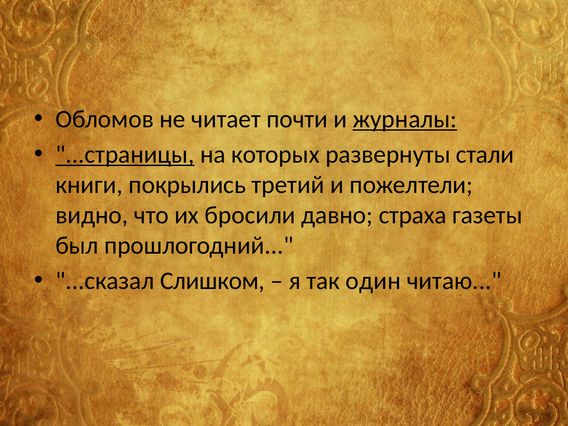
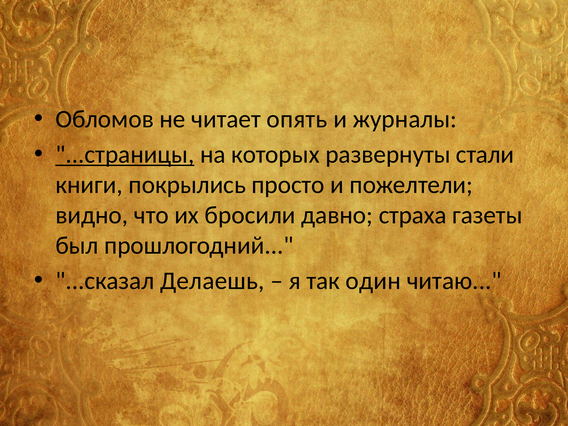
почти: почти -> опять (297, 119)
журналы underline: present -> none (405, 119)
третий: третий -> просто (288, 185)
Слишком: Слишком -> Делаешь (212, 281)
